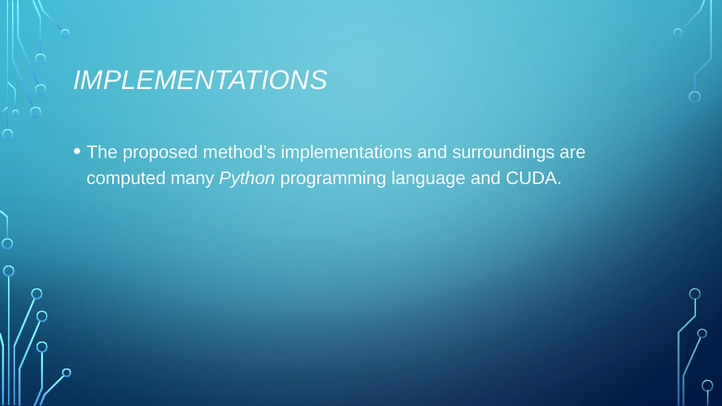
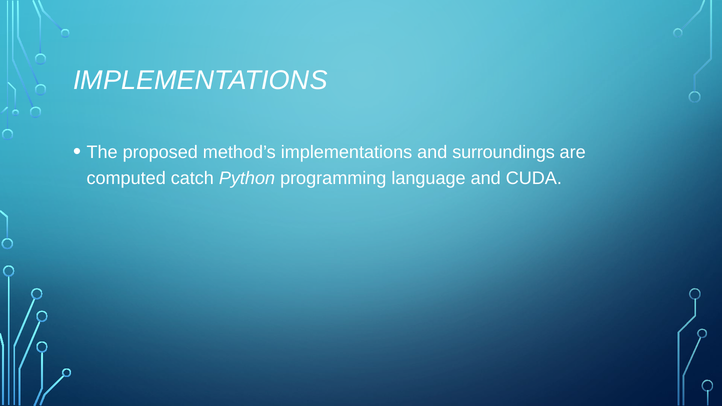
many: many -> catch (192, 178)
